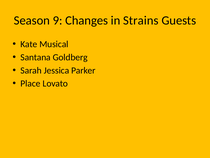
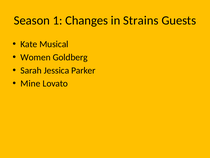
9: 9 -> 1 (58, 20)
Santana: Santana -> Women (36, 57)
Place: Place -> Mine (30, 83)
